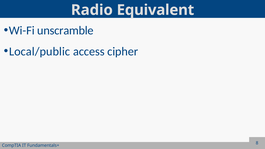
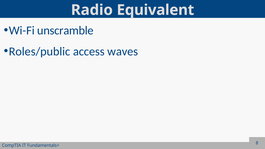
Local/public: Local/public -> Roles/public (40, 51)
cipher: cipher -> waves (123, 51)
